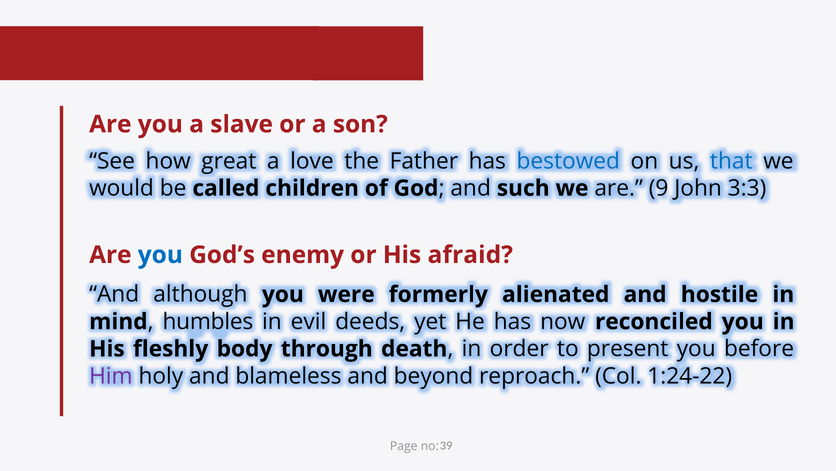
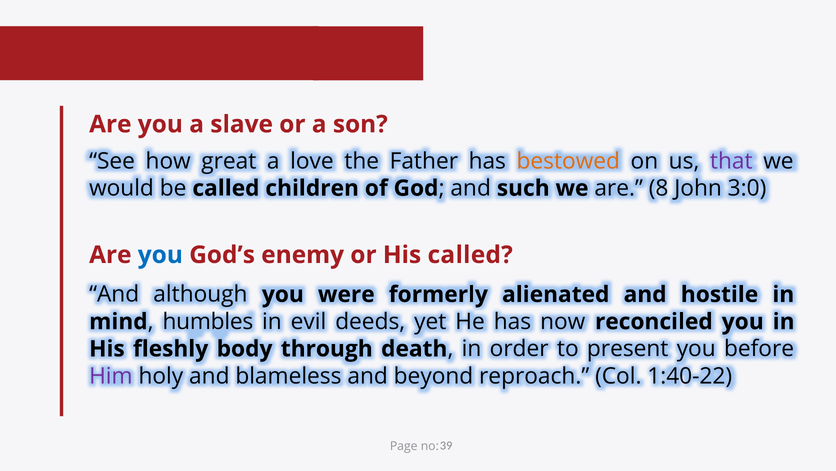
bestowed colour: blue -> orange (568, 161)
that colour: blue -> purple (731, 161)
9: 9 -> 8 (659, 188)
3:3: 3:3 -> 3:0 (747, 188)
His afraid: afraid -> called (470, 255)
1:24-22: 1:24-22 -> 1:40-22 (690, 376)
